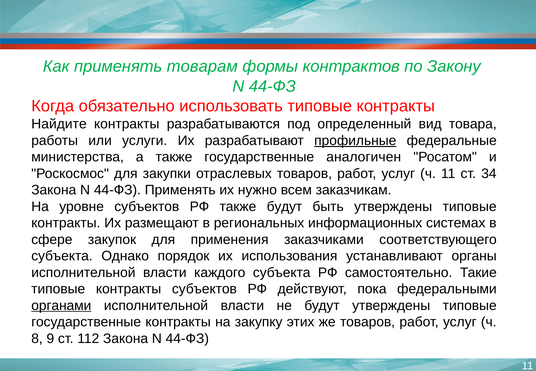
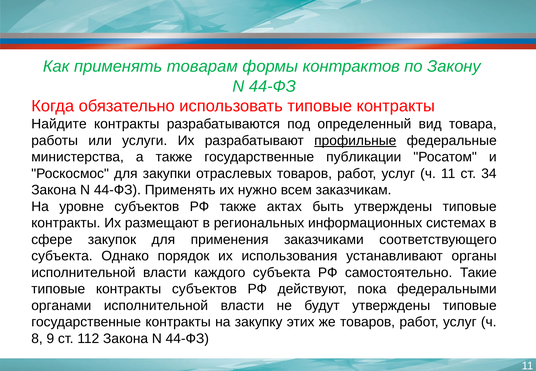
аналогичен: аналогичен -> публикации (364, 157)
также будут: будут -> актах (284, 207)
органами underline: present -> none (61, 306)
